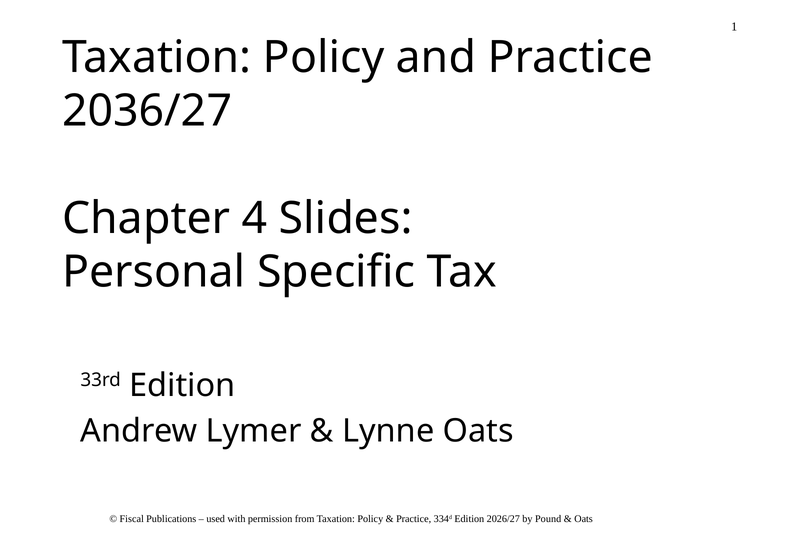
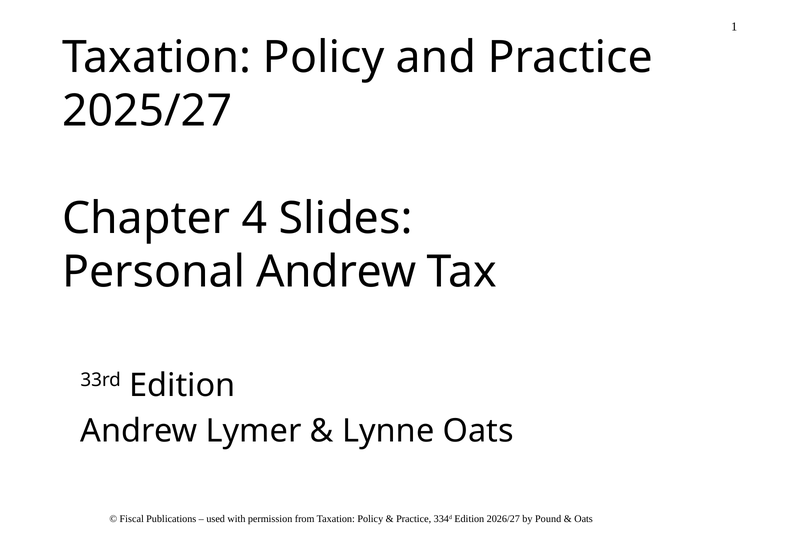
2036/27: 2036/27 -> 2025/27 (147, 111)
Personal Specific: Specific -> Andrew (336, 272)
